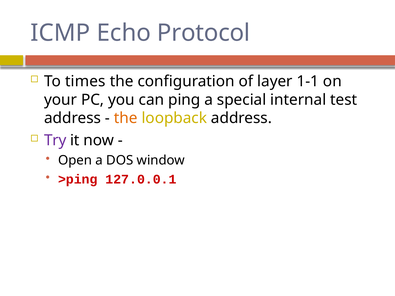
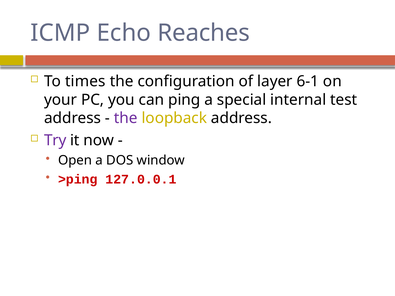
Protocol: Protocol -> Reaches (204, 33)
1-1: 1-1 -> 6-1 (308, 81)
the colour: orange -> purple (126, 118)
